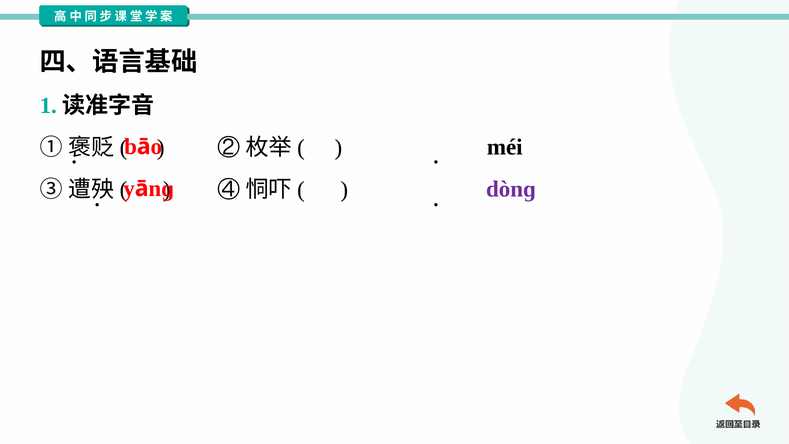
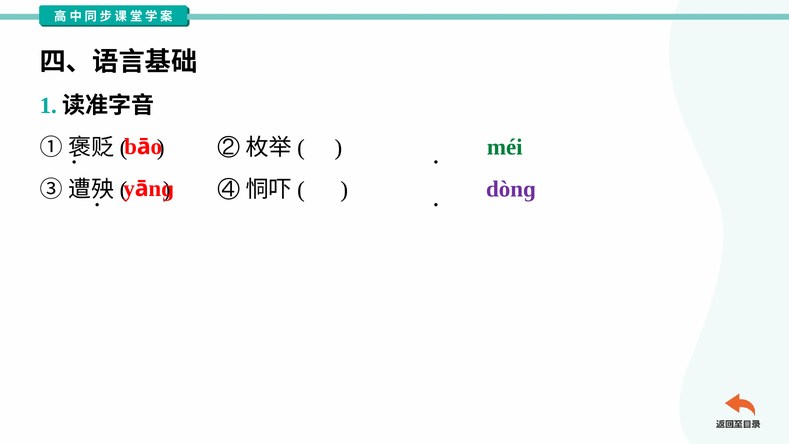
méi colour: black -> green (505, 147)
